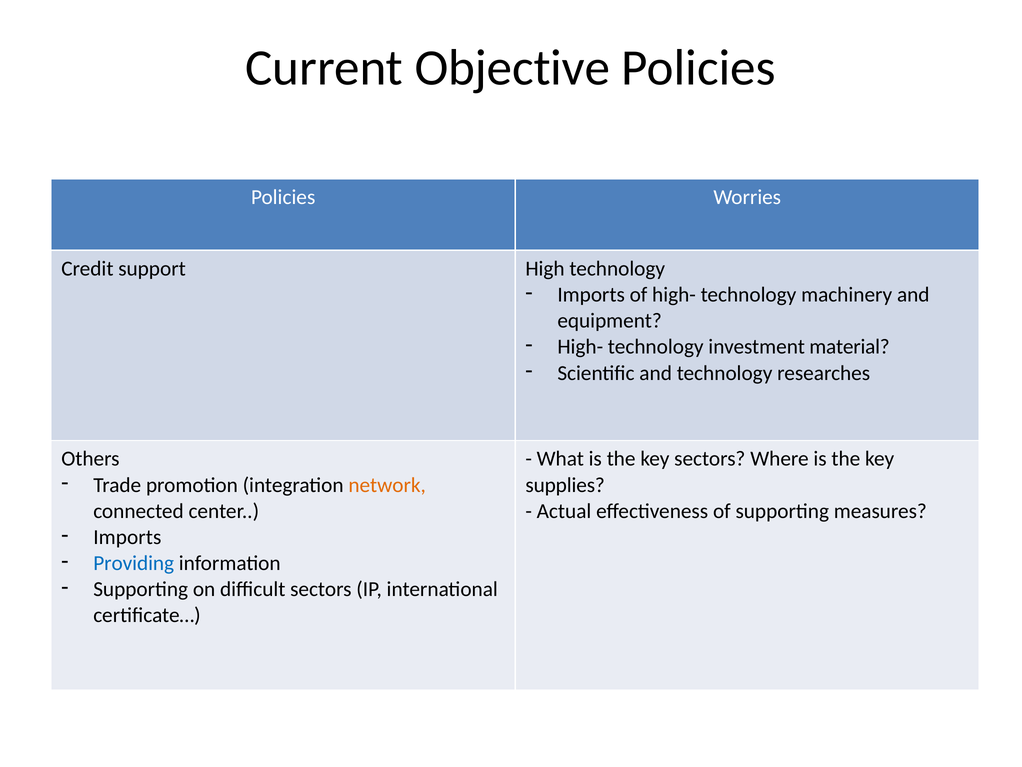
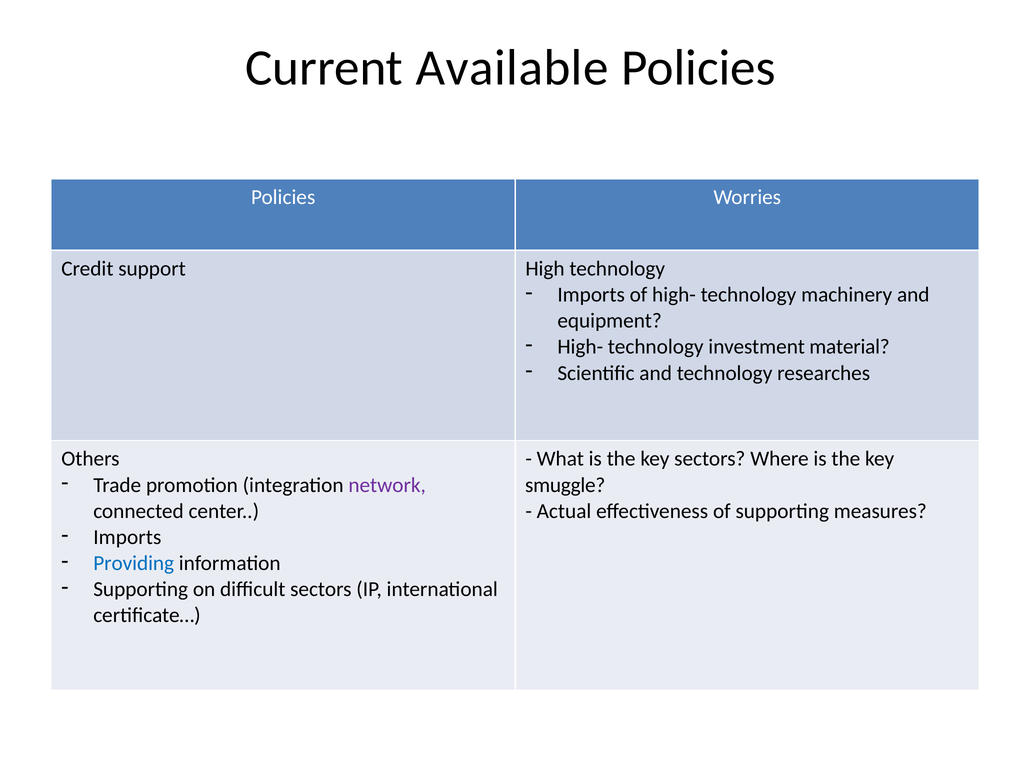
Objective: Objective -> Available (512, 68)
network colour: orange -> purple (387, 485)
supplies: supplies -> smuggle (565, 485)
